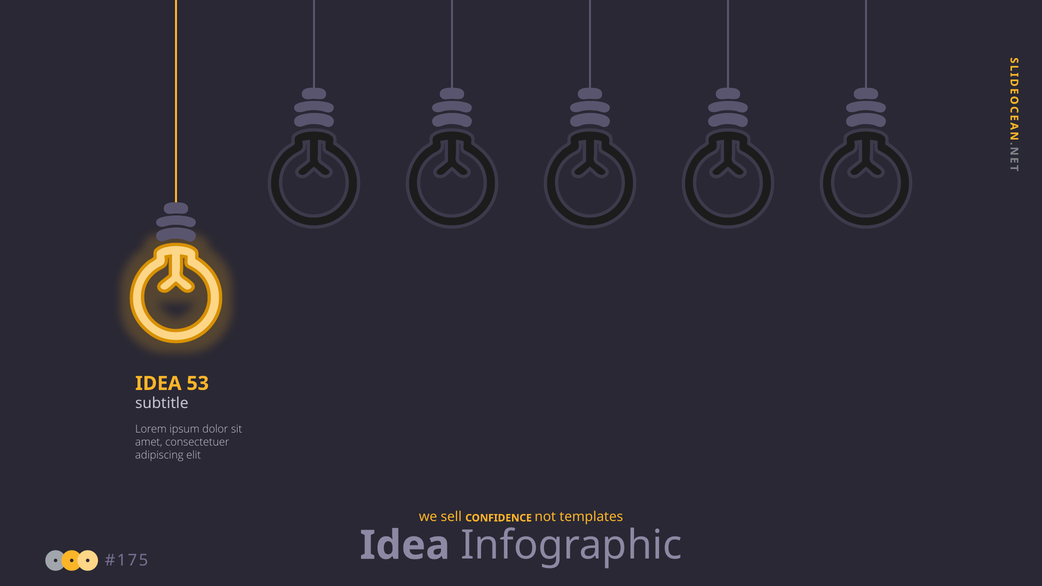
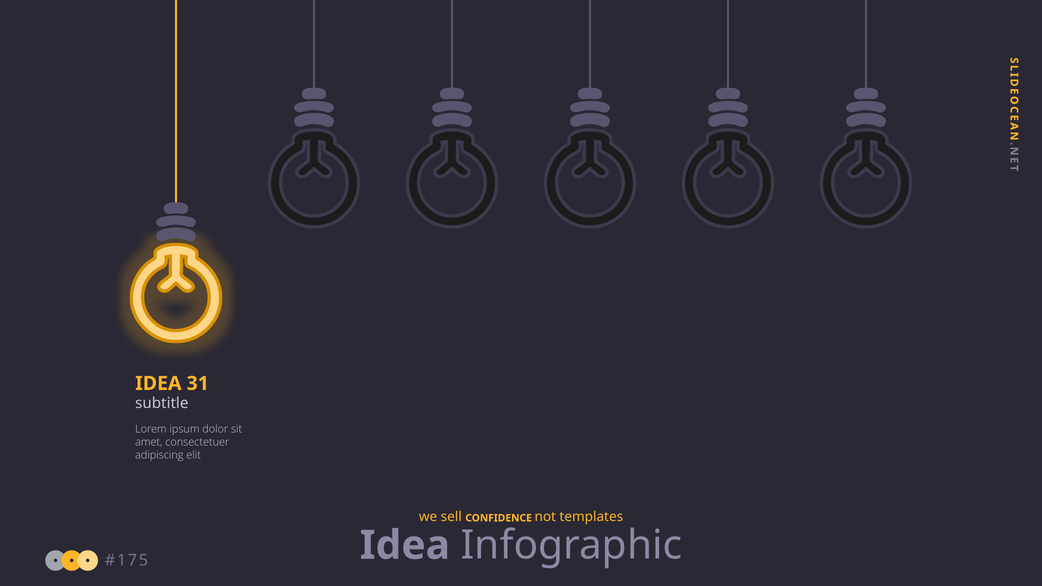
53: 53 -> 31 (198, 384)
